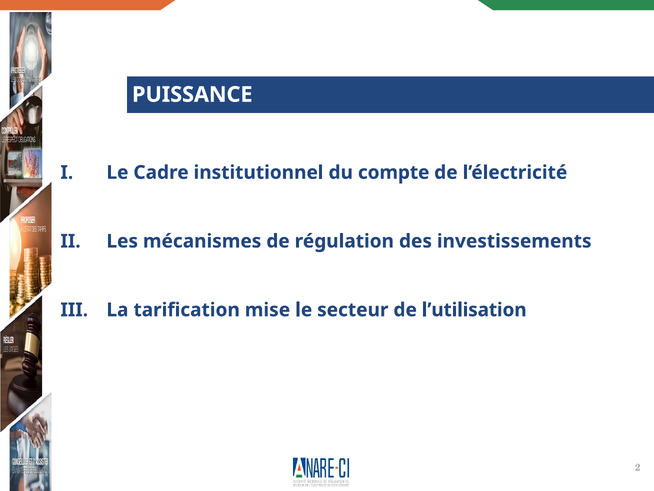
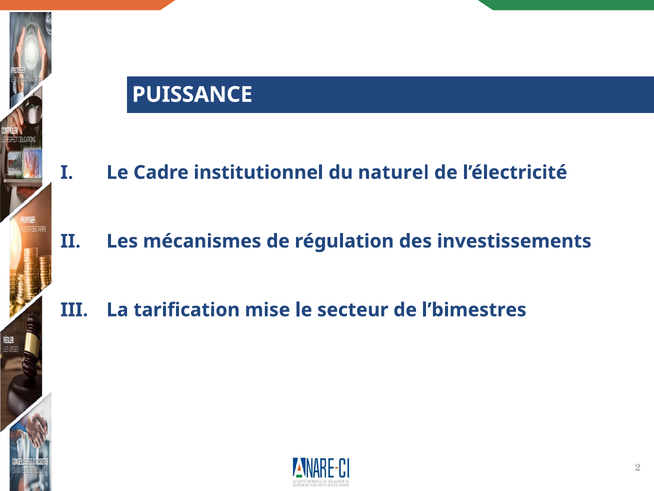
compte: compte -> naturel (393, 172)
l’utilisation: l’utilisation -> l’bimestres (474, 310)
